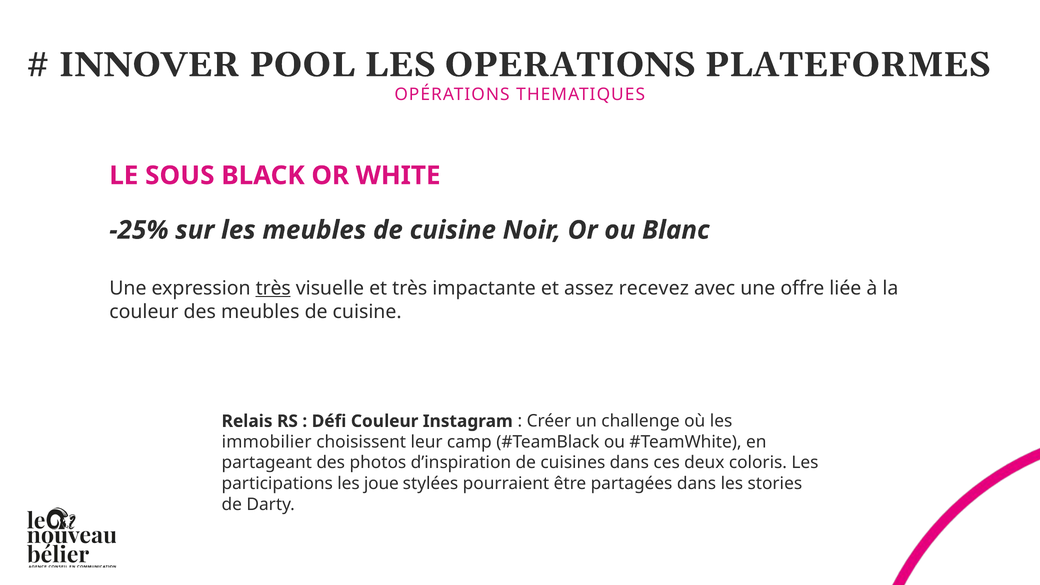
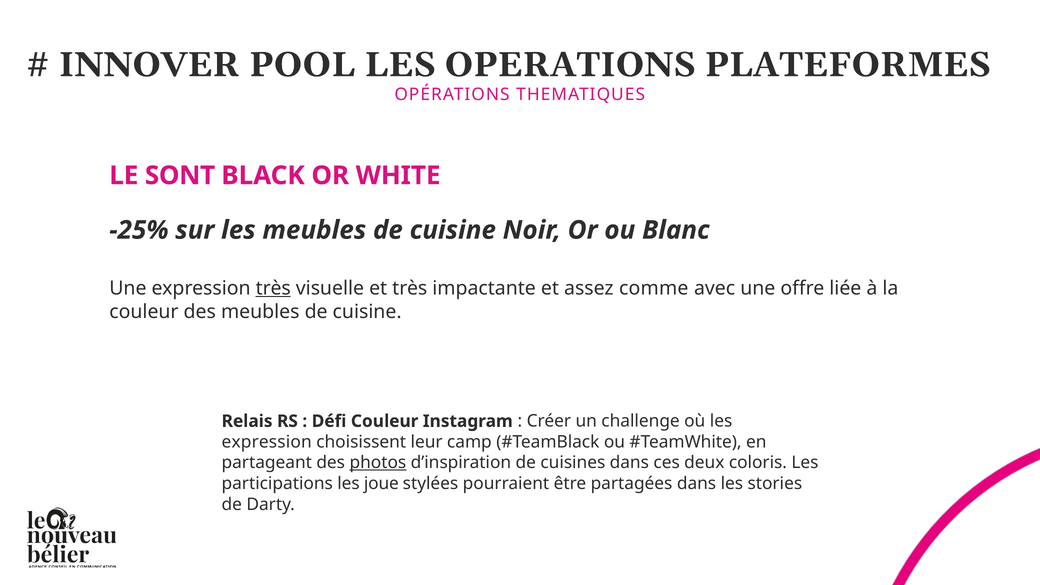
SOUS: SOUS -> SONT (180, 176)
recevez: recevez -> comme (654, 288)
immobilier: immobilier -> expression (267, 442)
photos underline: none -> present (378, 463)
